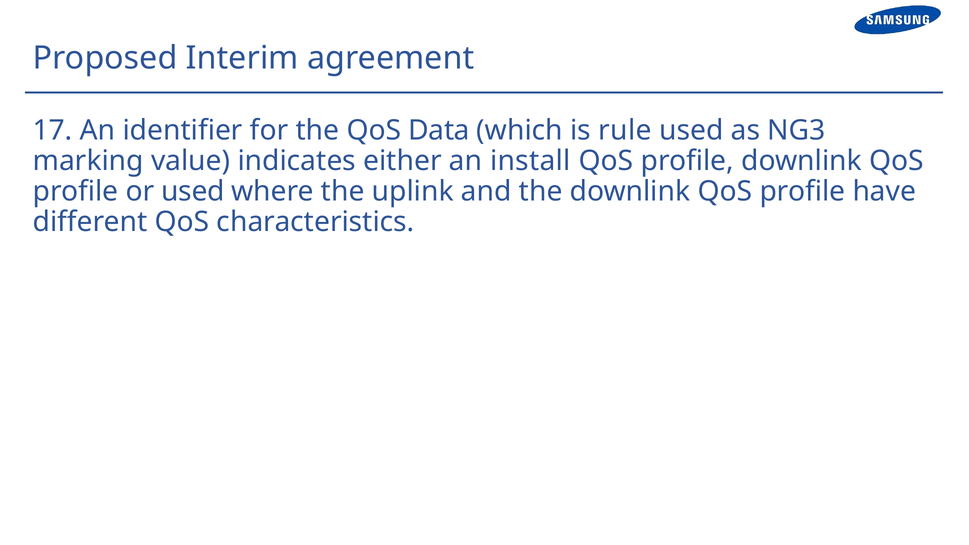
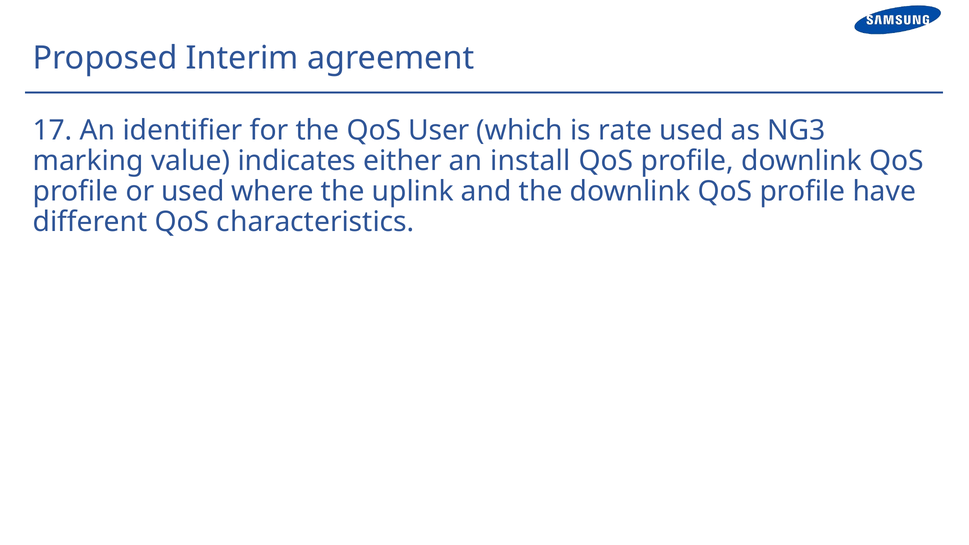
Data: Data -> User (439, 130)
rule: rule -> rate (625, 130)
